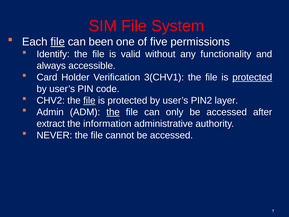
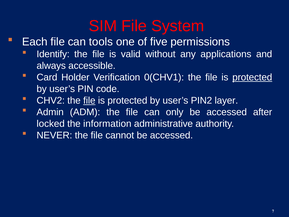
file underline: present -> none (58, 42)
been: been -> tools (101, 42)
functionality: functionality -> applications (226, 54)
3(CHV1: 3(CHV1 -> 0(CHV1 (164, 77)
the underline: present -> none (113, 112)
extract: extract -> locked (51, 124)
